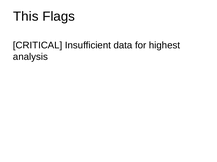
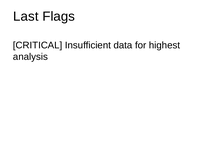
This: This -> Last (26, 16)
